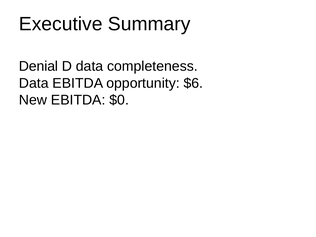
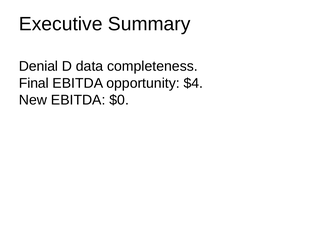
Data: Data -> Final (34, 83)
$6: $6 -> $4 (193, 83)
